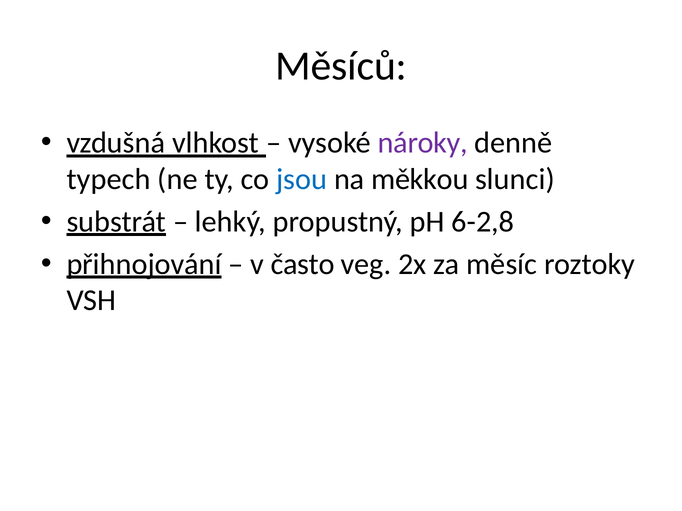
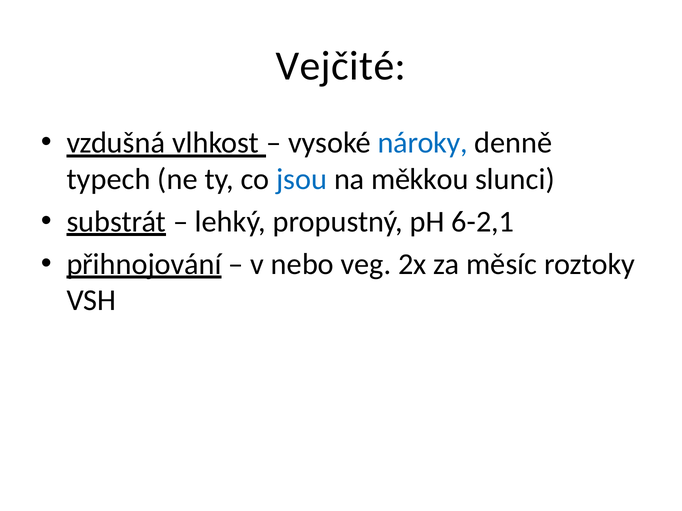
Měsíců: Měsíců -> Vejčité (341, 66)
nároky colour: purple -> blue (423, 143)
6-2,8: 6-2,8 -> 6-2,1 (483, 222)
často: často -> nebo (302, 264)
